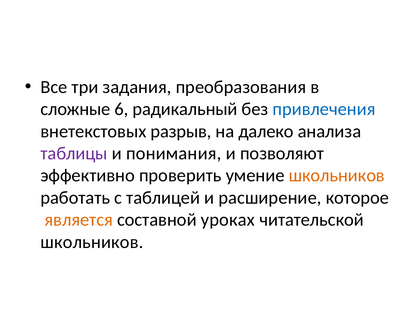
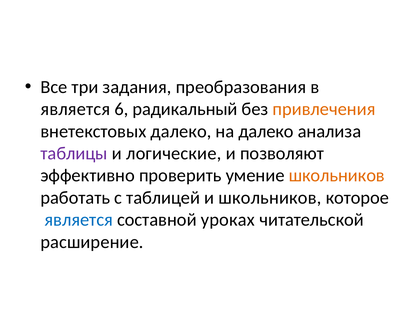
сложные: сложные -> является (75, 109)
привлечения colour: blue -> orange (324, 109)
внетекстовых разрыв: разрыв -> далеко (181, 131)
понимания: понимания -> логические (174, 154)
и расширение: расширение -> школьников (270, 198)
является colour: orange -> blue (79, 220)
школьников: школьников -> расширение (92, 242)
